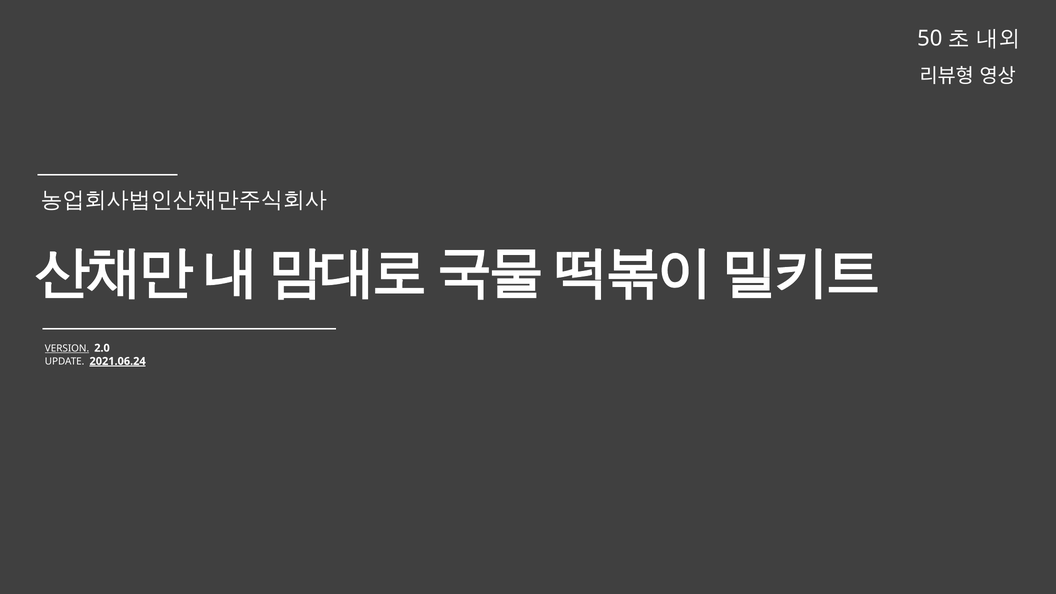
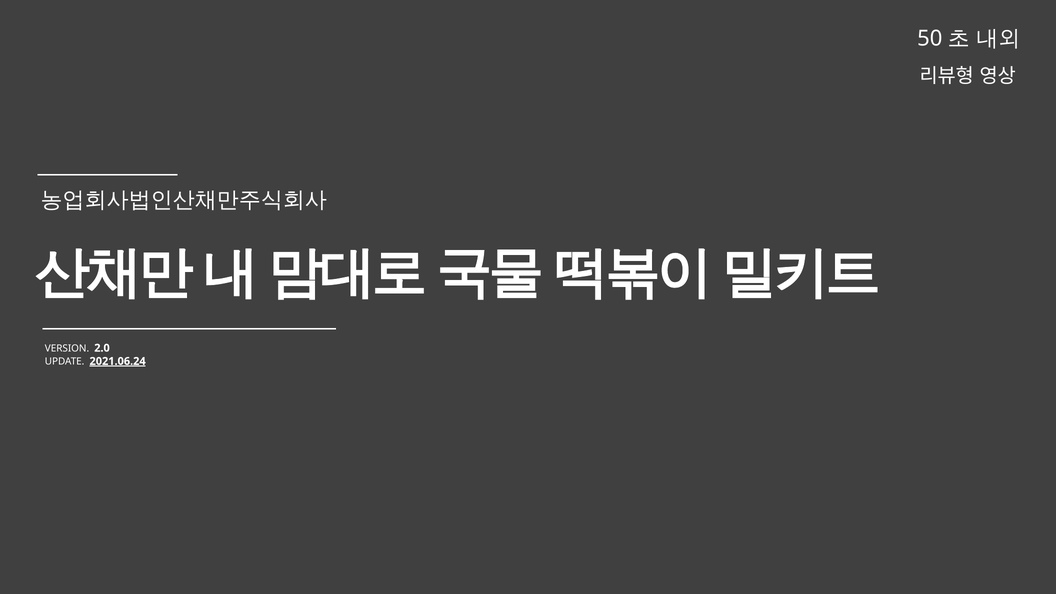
VERSION underline: present -> none (67, 348)
